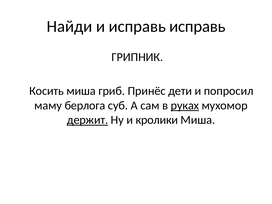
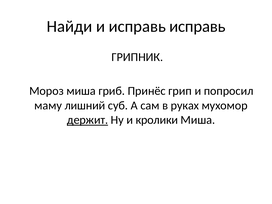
Косить: Косить -> Мороз (47, 91)
дети: дети -> грип (180, 91)
берлога: берлога -> лишний (85, 105)
руках underline: present -> none (185, 105)
